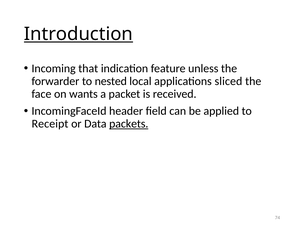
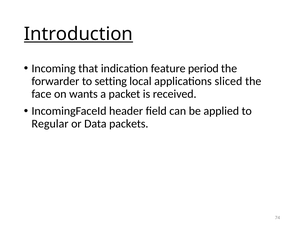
unless: unless -> period (203, 69)
nested: nested -> setting (111, 81)
Receipt: Receipt -> Regular (50, 124)
packets underline: present -> none (129, 124)
